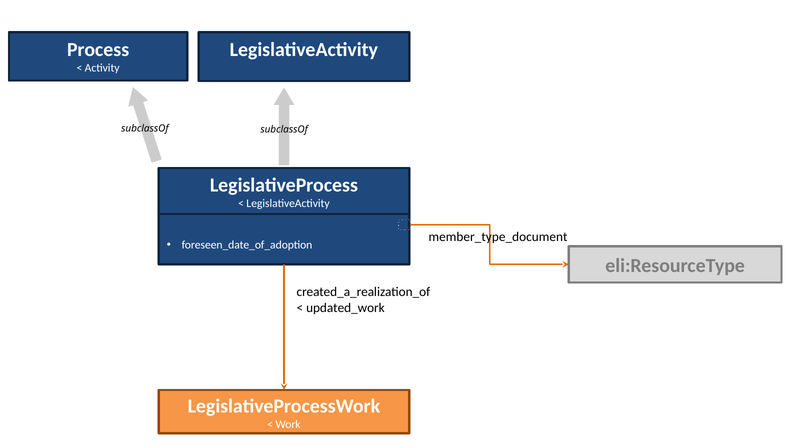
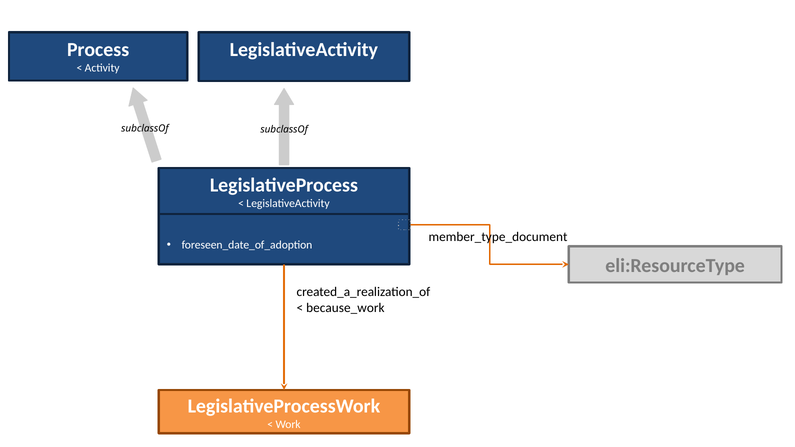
updated_work: updated_work -> because_work (345, 308)
